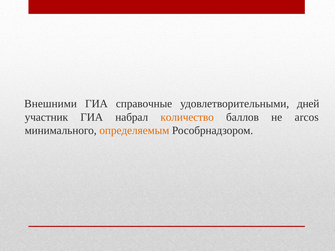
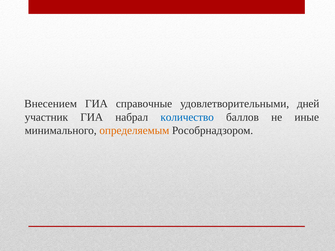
Внешними: Внешними -> Внесением (51, 104)
количество colour: orange -> blue (187, 117)
arcos: arcos -> иные (307, 117)
